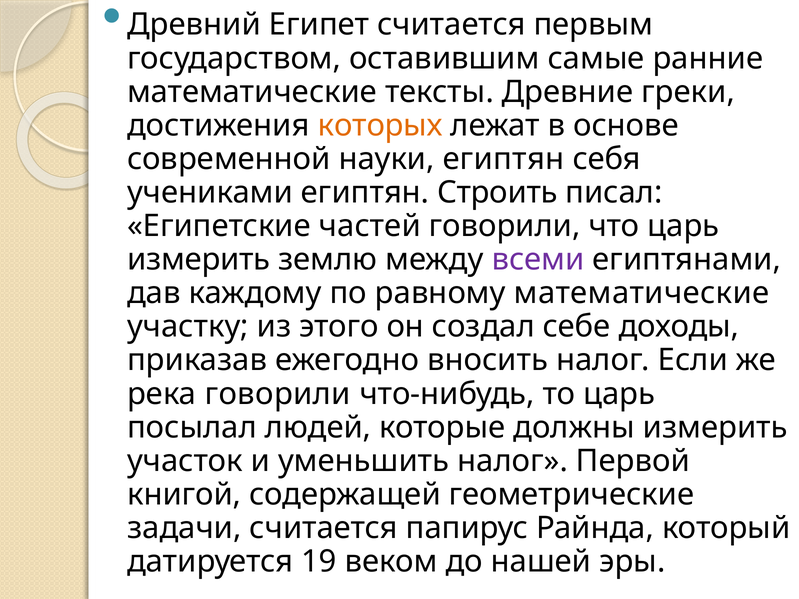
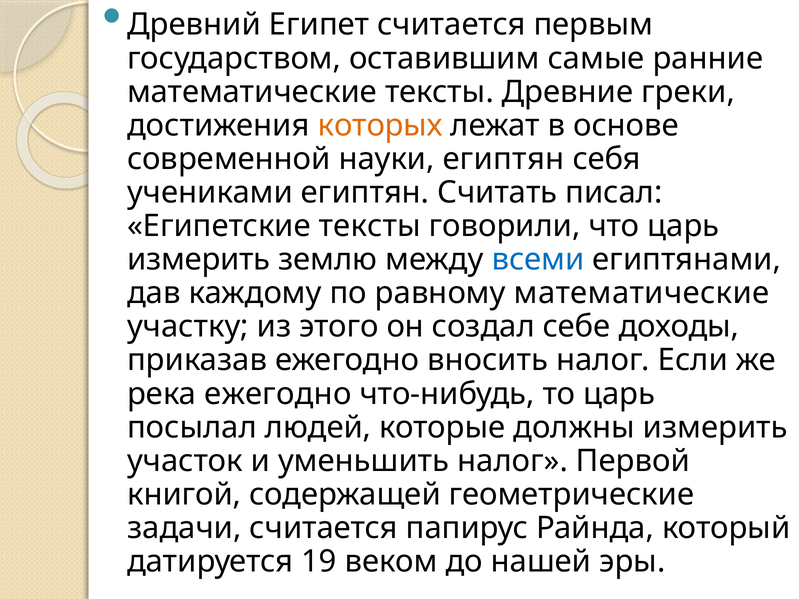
Строить: Строить -> Считать (497, 193)
Египетские частей: частей -> тексты (370, 226)
всеми colour: purple -> blue (538, 260)
река говорили: говорили -> ежегодно (278, 394)
